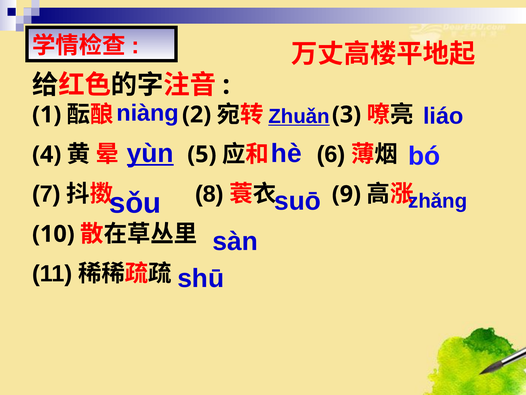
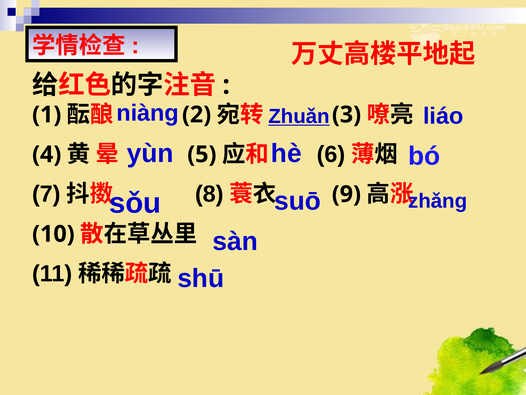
yùn underline: present -> none (150, 153)
